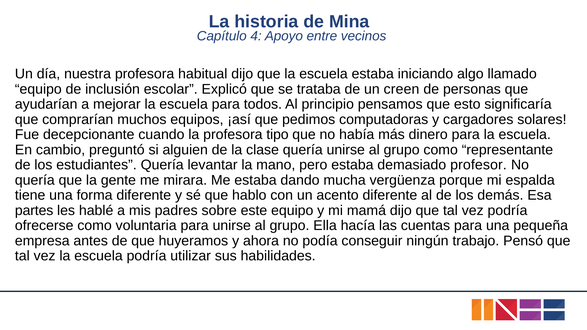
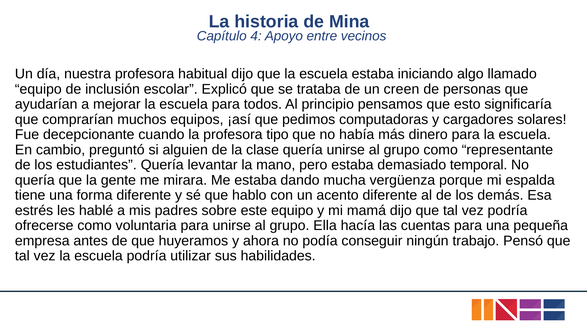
profesor: profesor -> temporal (479, 165)
partes: partes -> estrés (34, 211)
